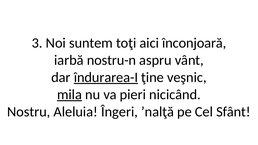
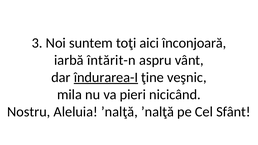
nostru-n: nostru-n -> întărit-n (111, 60)
mila underline: present -> none (70, 95)
Aleluia Îngeri: Îngeri -> ʼnalţă (119, 112)
